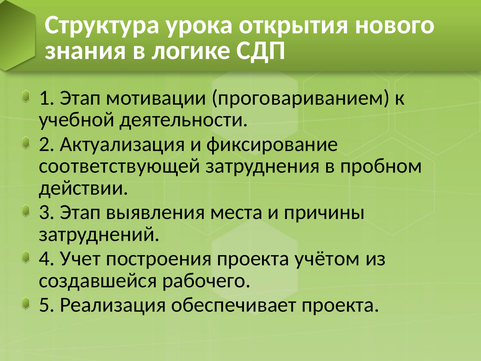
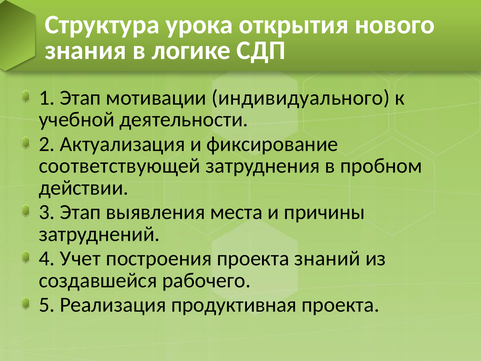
проговариванием: проговариванием -> индивидуального (301, 98)
учётом: учётом -> знаний (327, 258)
обеспечивает: обеспечивает -> продуктивная (234, 305)
